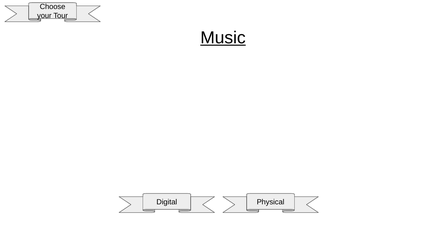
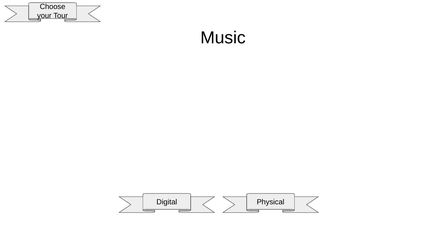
Music underline: present -> none (223, 38)
